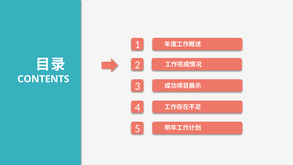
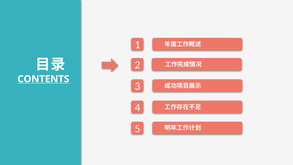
CONTENTS underline: none -> present (43, 79)
